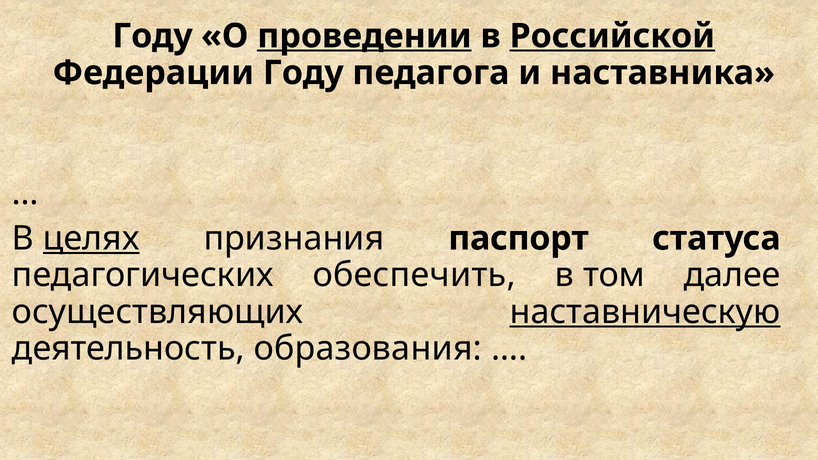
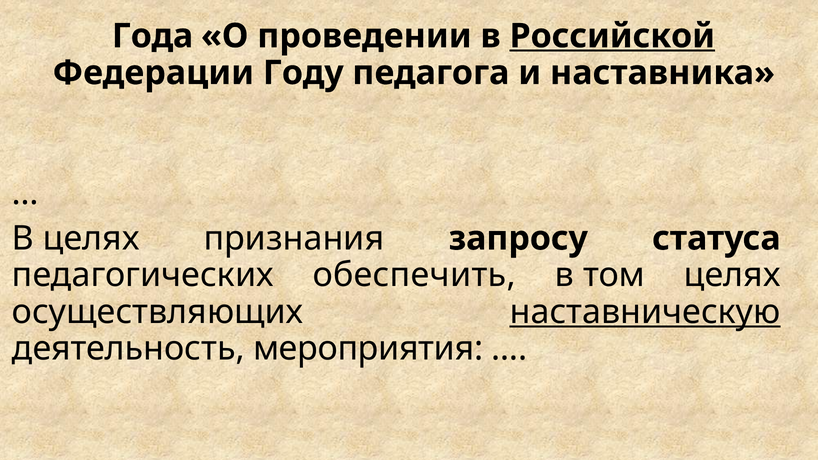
Году: Году -> Года (153, 36)
проведении underline: present -> none (364, 36)
целях underline: present -> none (91, 238)
паспорт: паспорт -> запросу (518, 238)
том далее: далее -> целях (732, 275)
образования: образования -> мероприятия (368, 349)
